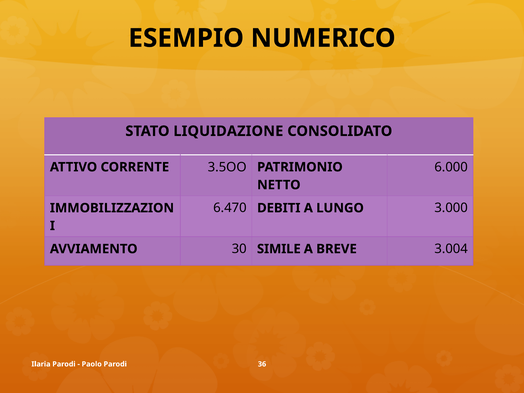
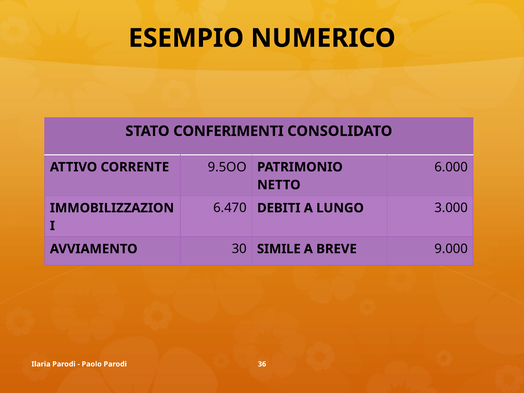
LIQUIDAZIONE: LIQUIDAZIONE -> CONFERIMENTI (228, 131)
3.5OO: 3.5OO -> 9.5OO (227, 167)
3.004: 3.004 -> 9.000 (451, 249)
